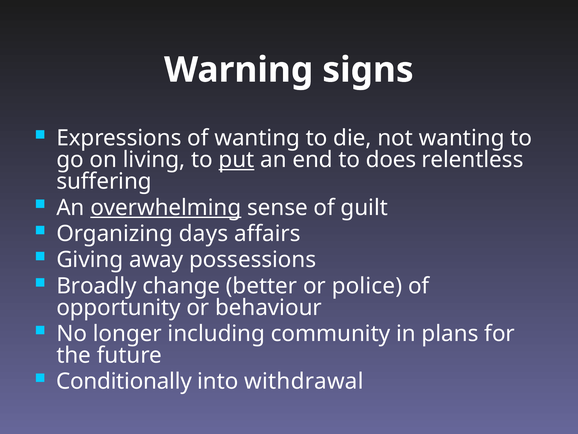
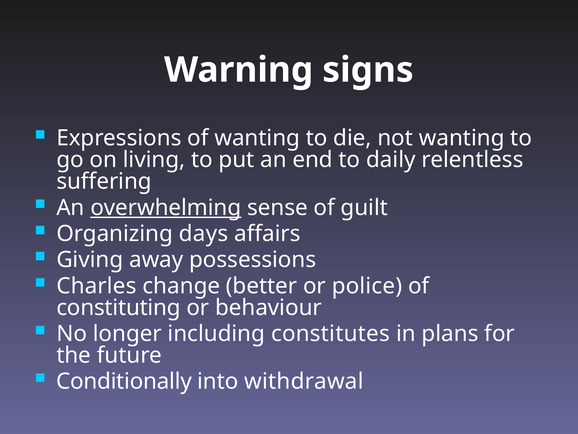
put underline: present -> none (236, 160)
does: does -> daily (391, 160)
Broadly: Broadly -> Charles (96, 286)
opportunity: opportunity -> constituting (119, 307)
community: community -> constitutes (330, 333)
